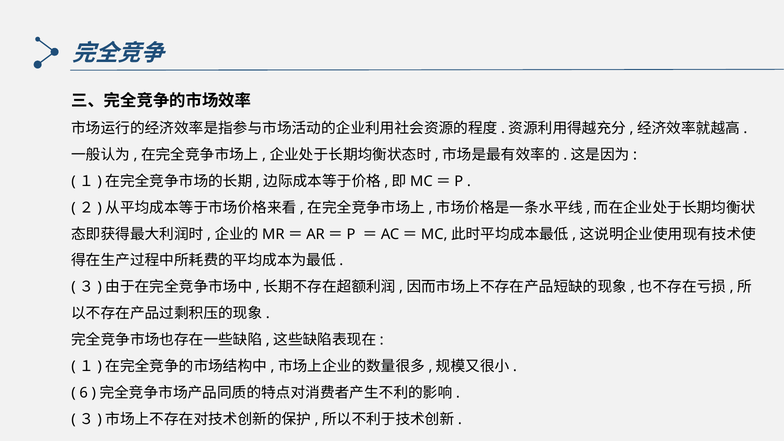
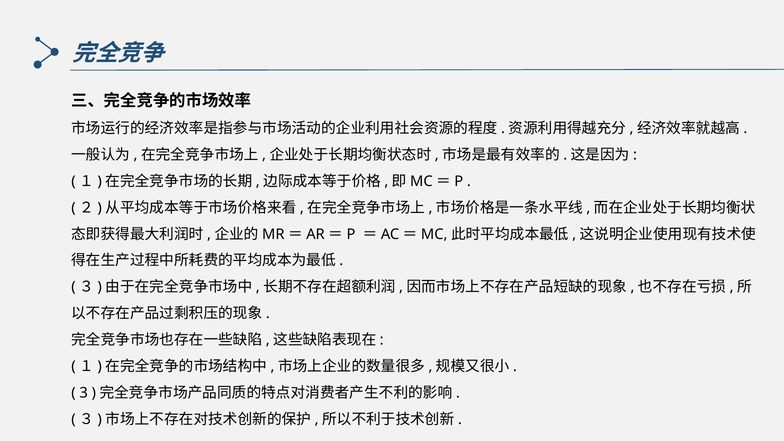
6: 6 -> 3 (84, 393)
